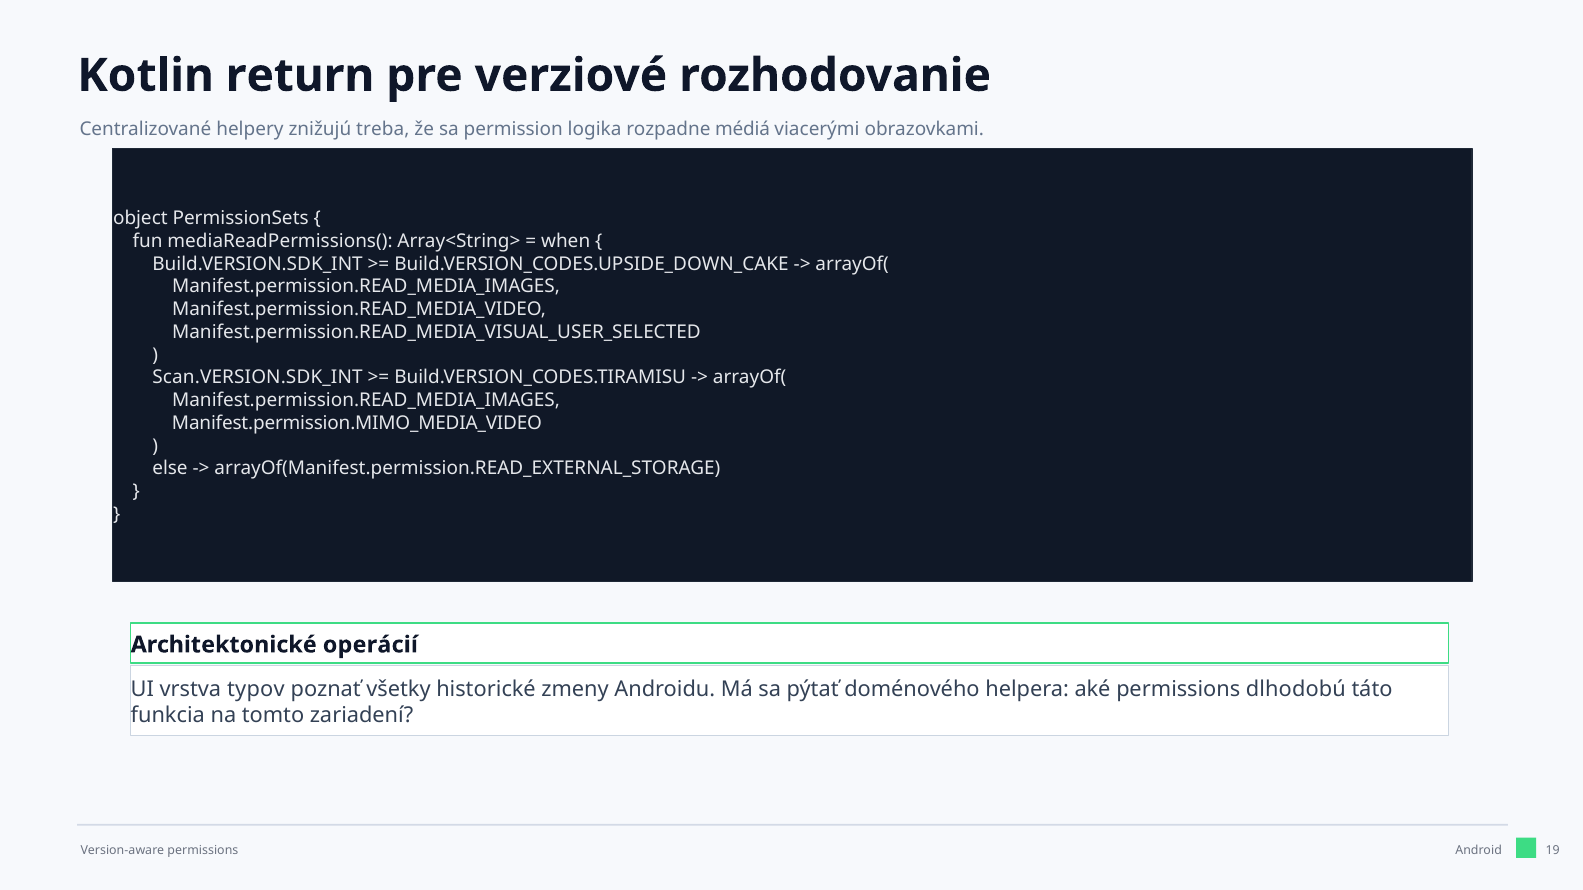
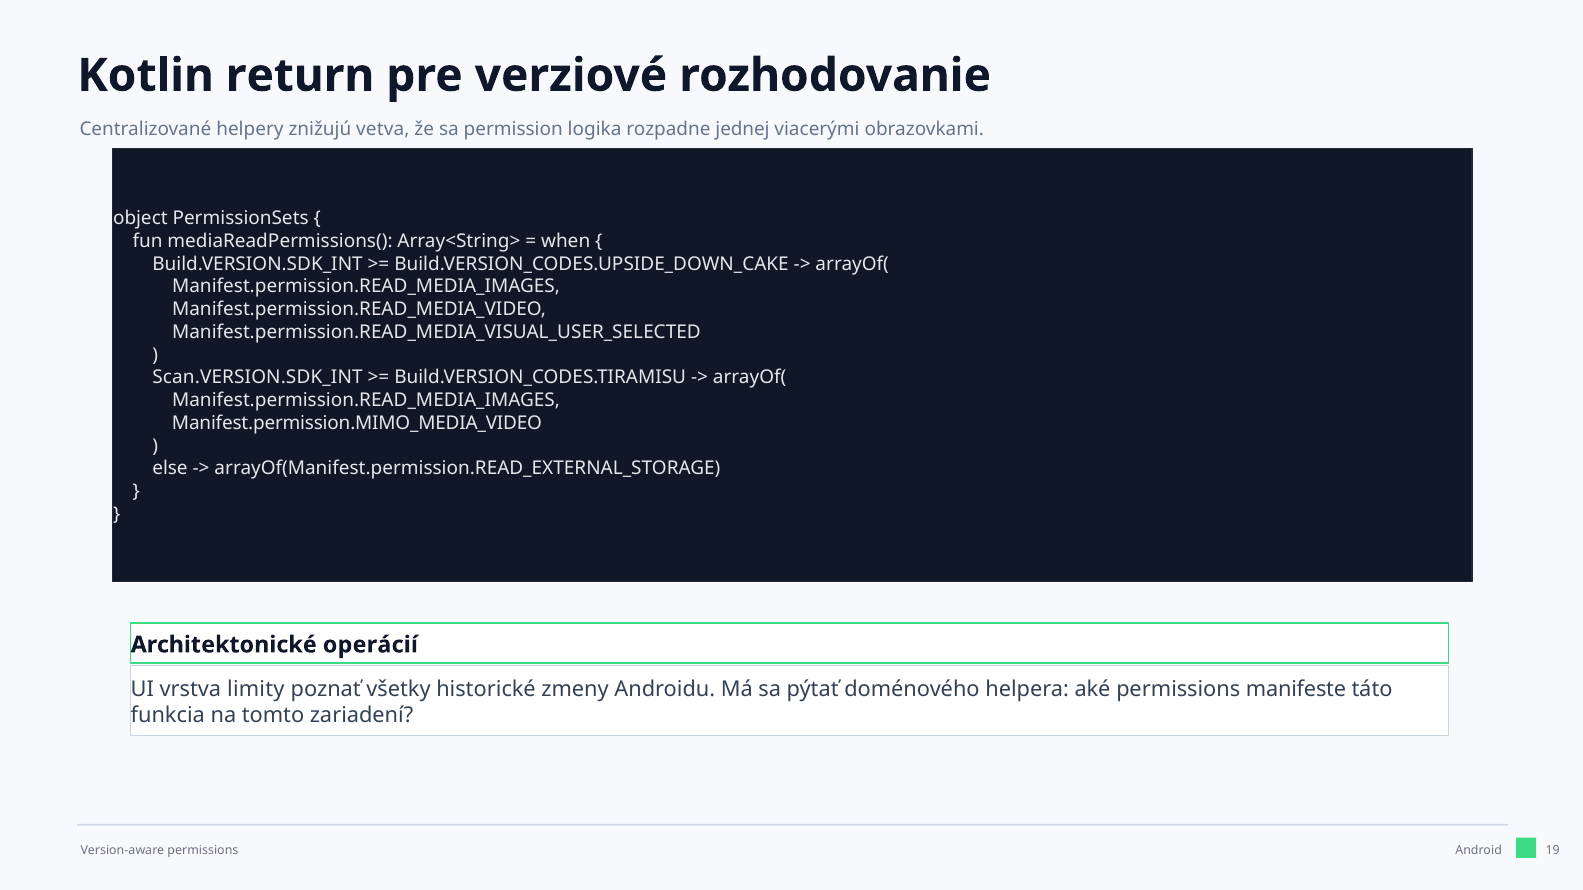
treba: treba -> vetva (383, 130)
médiá: médiá -> jednej (742, 130)
typov: typov -> limity (256, 689)
dlhodobú: dlhodobú -> manifeste (1296, 689)
